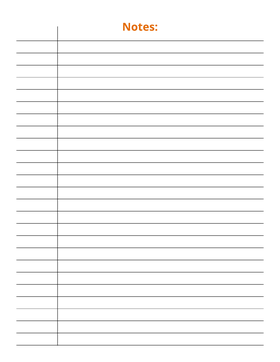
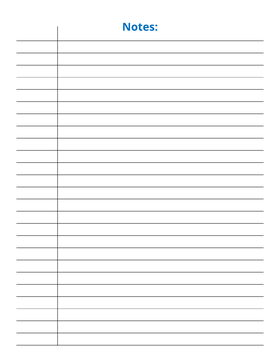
Notes colour: orange -> blue (140, 27)
